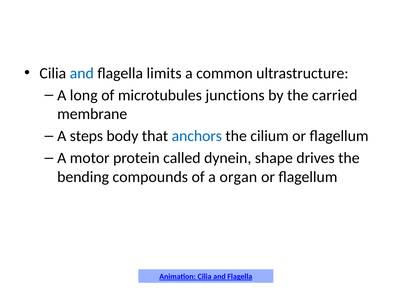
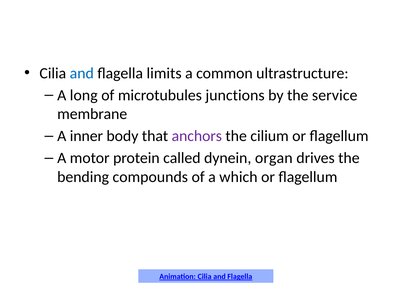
carried: carried -> service (335, 95)
steps: steps -> inner (86, 136)
anchors colour: blue -> purple (197, 136)
shape: shape -> organ (274, 158)
organ: organ -> which (238, 177)
